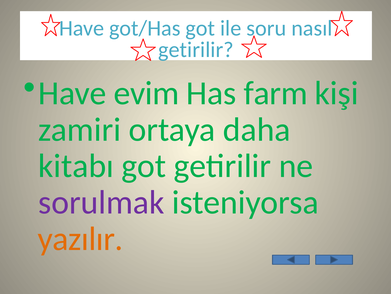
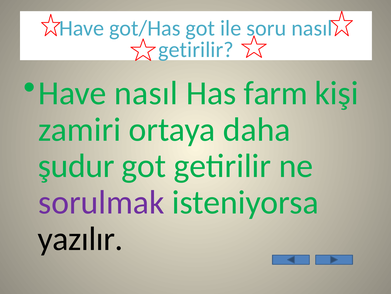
Have evim: evim -> nasıl (146, 93)
kitabı: kitabı -> şudur (76, 166)
yazılır colour: orange -> black (80, 238)
